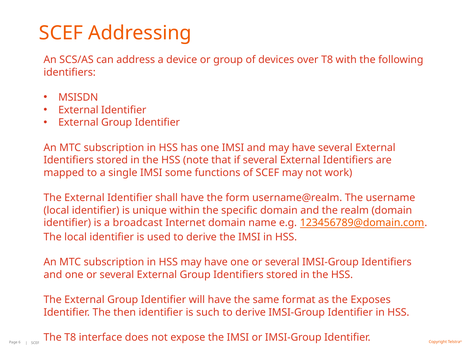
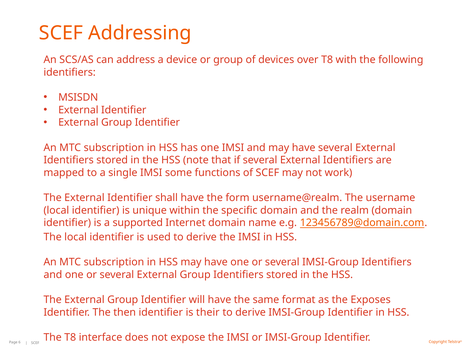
broadcast: broadcast -> supported (138, 223)
such: such -> their (208, 313)
